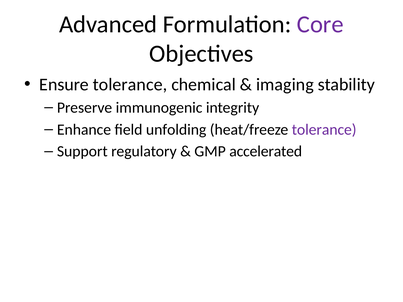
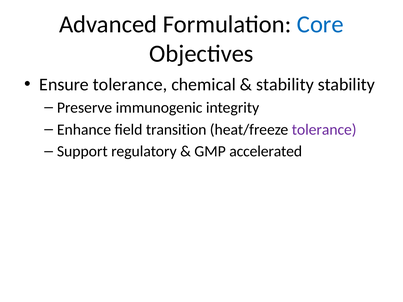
Core colour: purple -> blue (320, 24)
imaging: imaging -> stability (285, 85)
unfolding: unfolding -> transition (176, 130)
